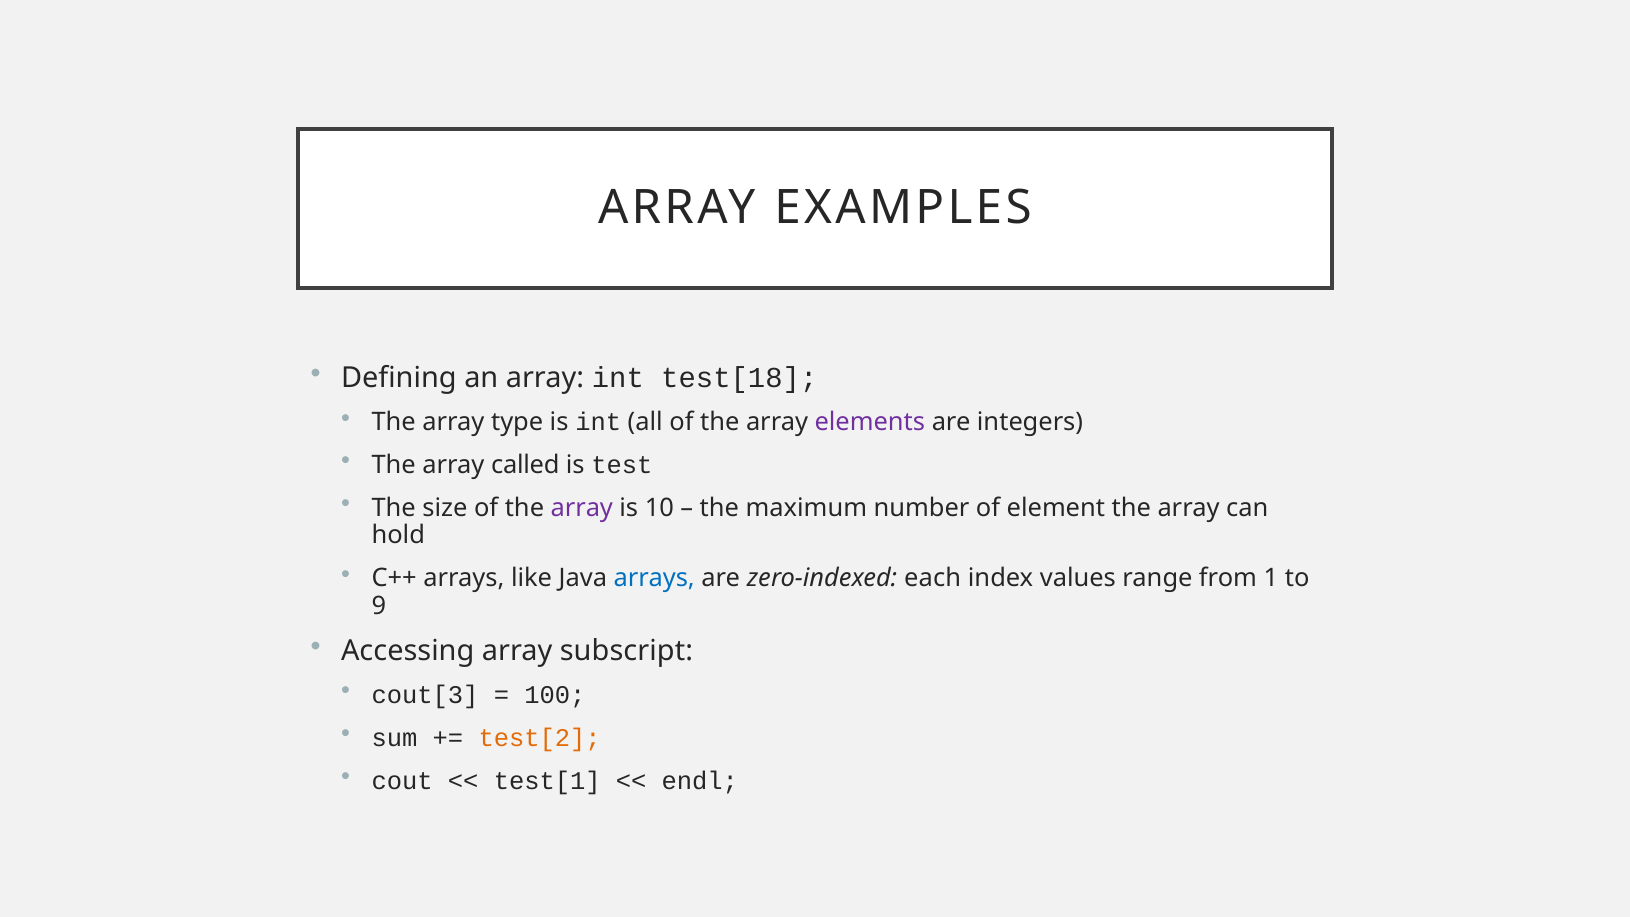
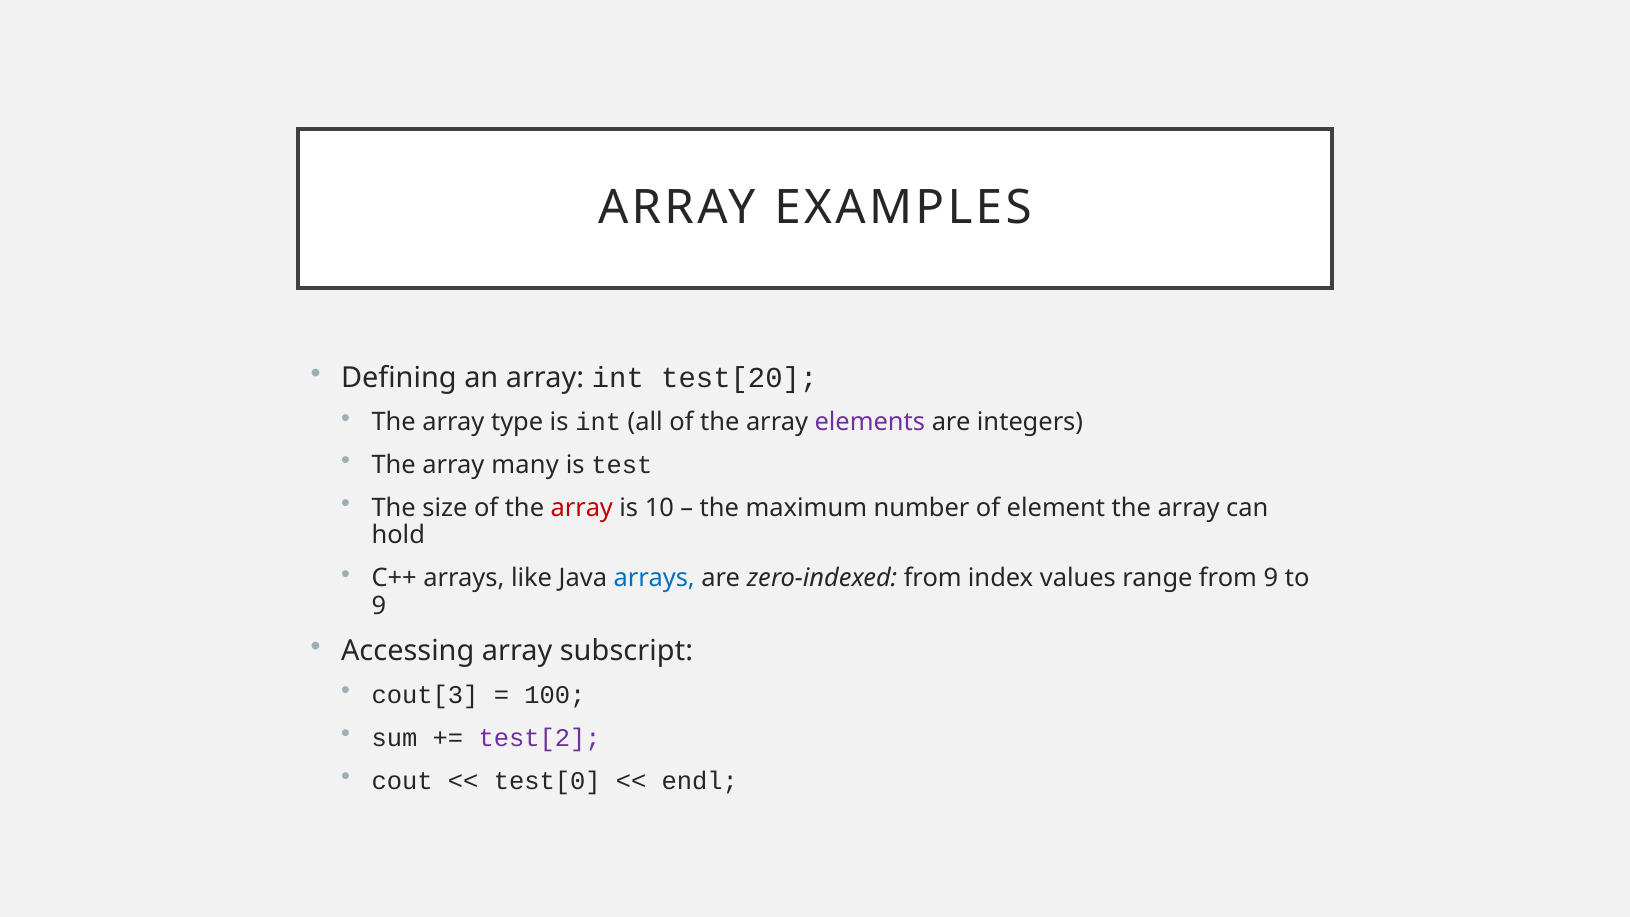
test[18: test[18 -> test[20 (739, 378)
called: called -> many (525, 465)
array colour: purple -> red (582, 508)
zero-indexed each: each -> from (933, 578)
from 1: 1 -> 9 (1271, 578)
test[2 colour: orange -> purple (540, 738)
test[1: test[1 -> test[0 (547, 781)
